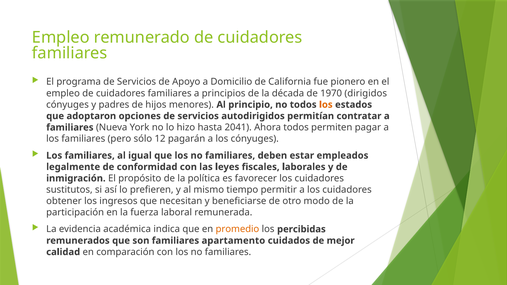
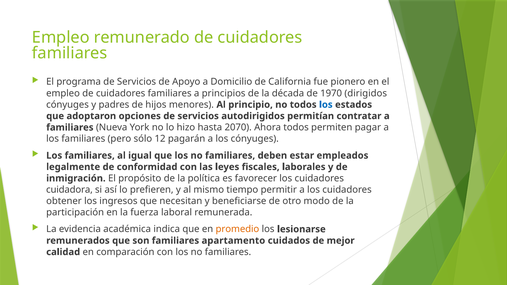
los colour: orange -> blue (326, 105)
2041: 2041 -> 2070 (238, 128)
sustitutos: sustitutos -> cuidadora (69, 190)
percibidas: percibidas -> lesionarse (301, 229)
